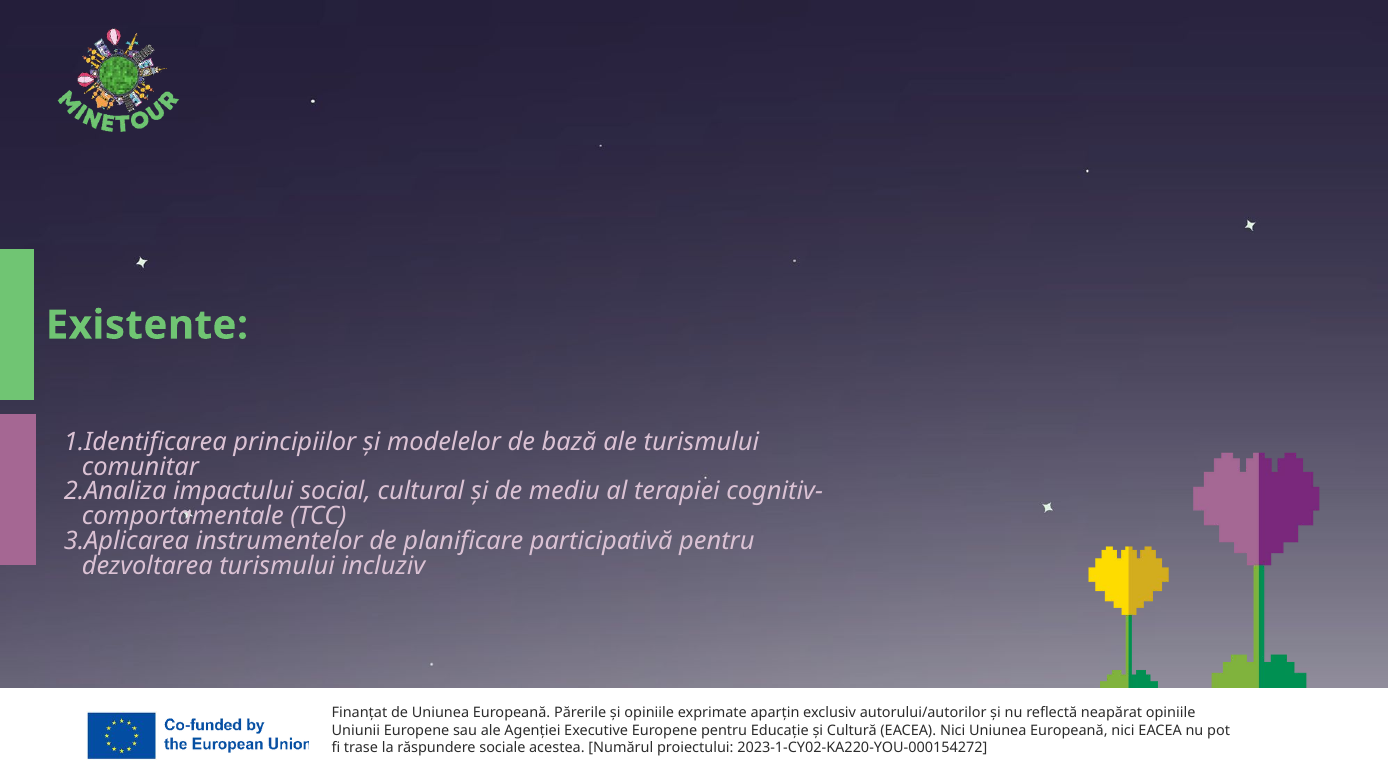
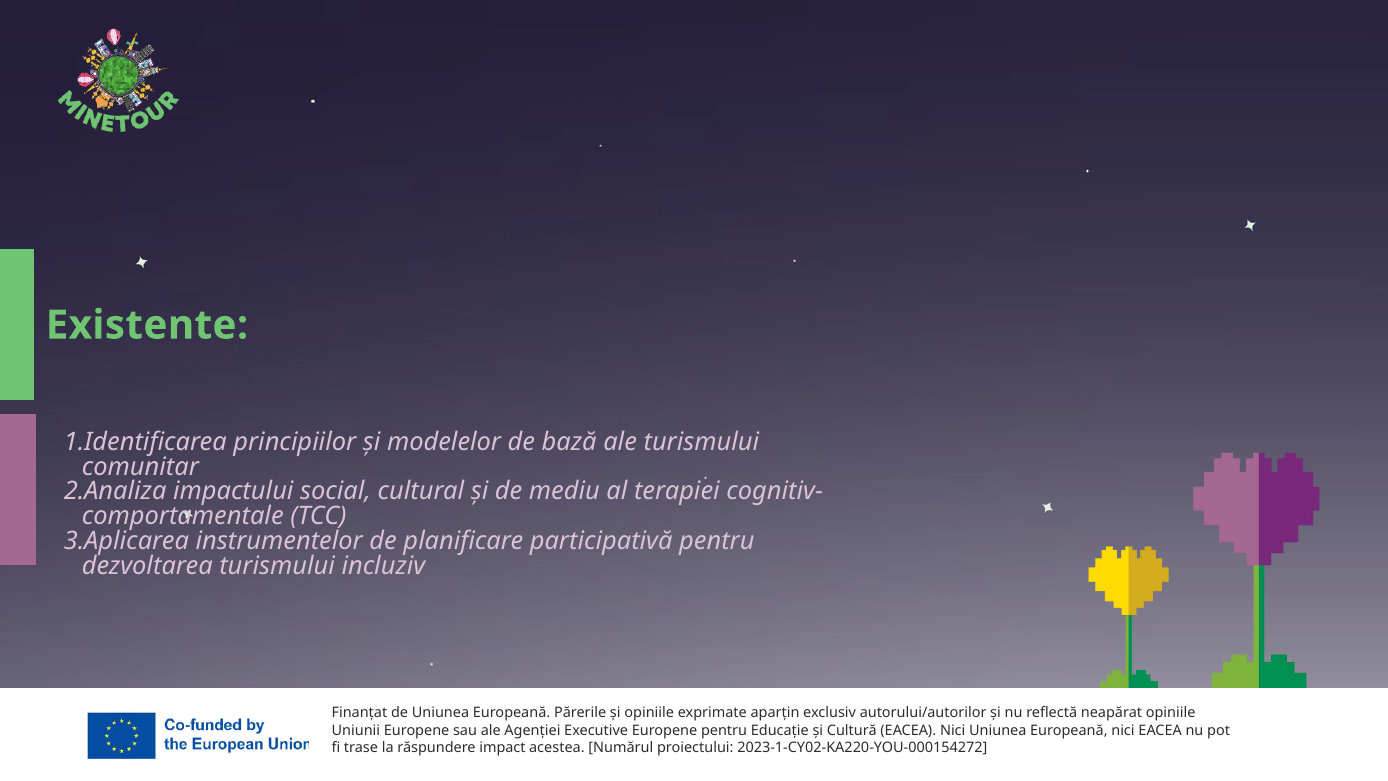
sociale: sociale -> impact (502, 747)
